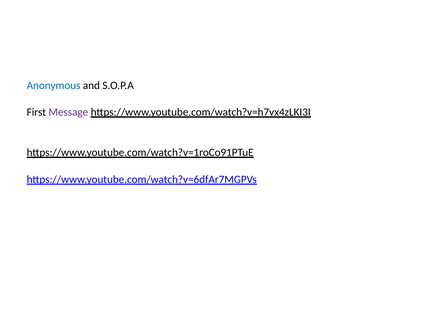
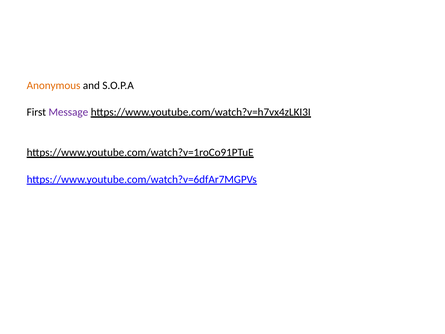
Anonymous colour: blue -> orange (54, 85)
